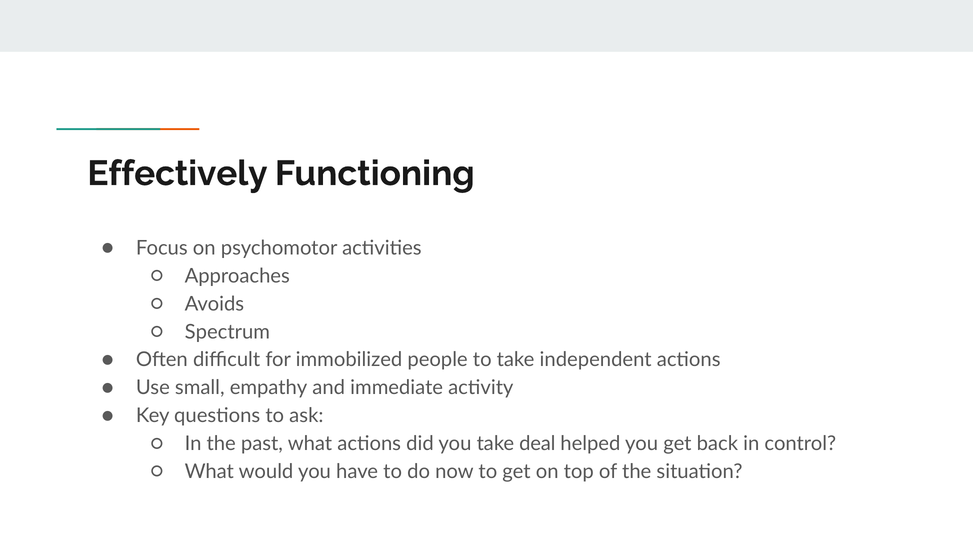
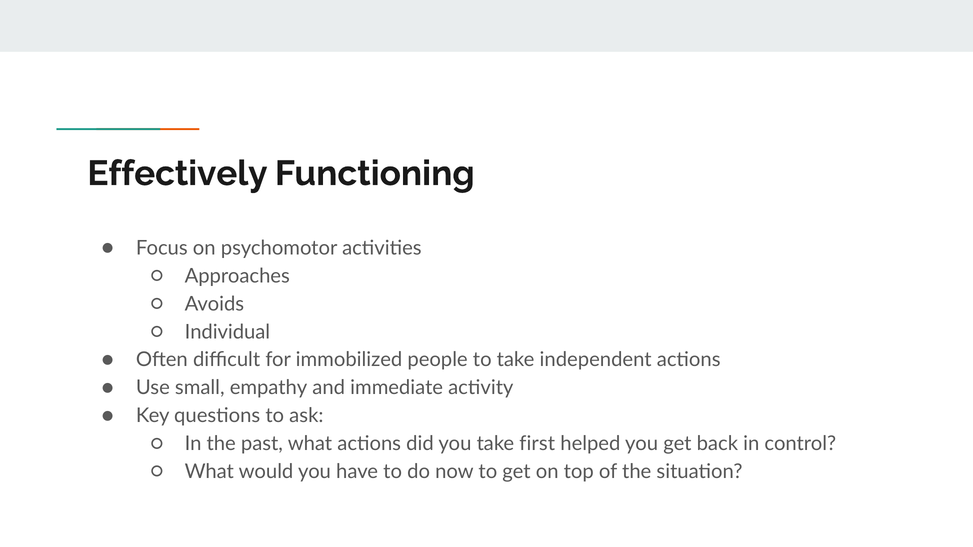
Spectrum: Spectrum -> Individual (227, 332)
deal: deal -> first (537, 444)
